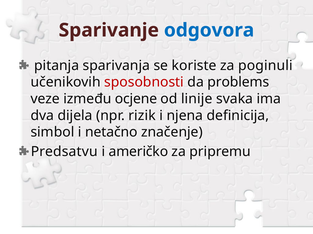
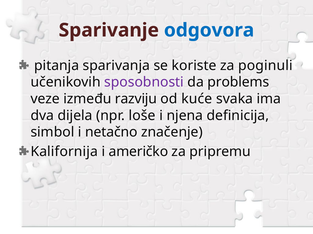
sposobnosti colour: red -> purple (144, 82)
ocjene: ocjene -> razviju (136, 99)
linije: linije -> kuće (197, 99)
rizik: rizik -> loše (142, 116)
Predsatvu: Predsatvu -> Kalifornija (64, 152)
